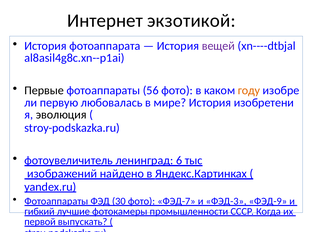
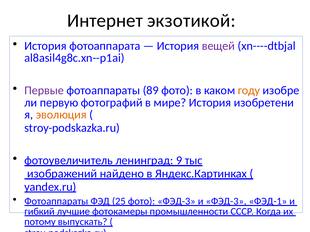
Первые colour: black -> purple (44, 91)
56: 56 -> 89 (151, 91)
любовалась: любовалась -> фотографий (112, 103)
эволюция colour: black -> orange (61, 115)
6: 6 -> 9 (179, 161)
30: 30 -> 25 (119, 202)
фото ФЭД-7: ФЭД-7 -> ФЭД-3 (176, 202)
ФЭД-9: ФЭД-9 -> ФЭД-1 (268, 202)
первой: первой -> потому (40, 222)
